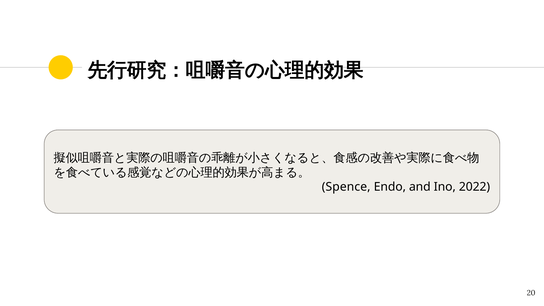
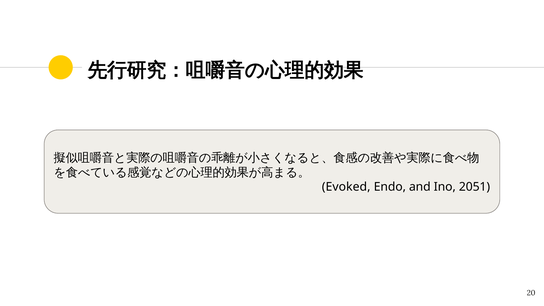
Spence: Spence -> Evoked (346, 187)
2022: 2022 -> 2051 (474, 187)
